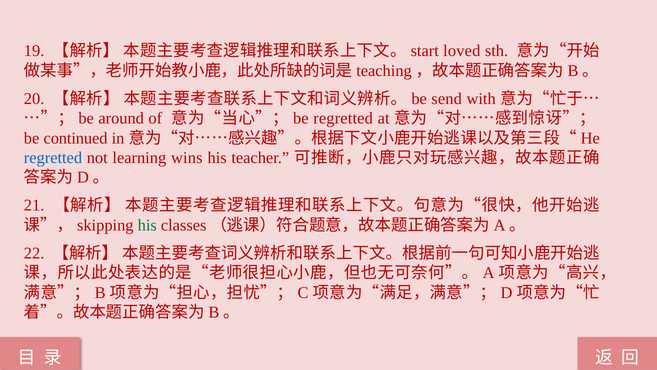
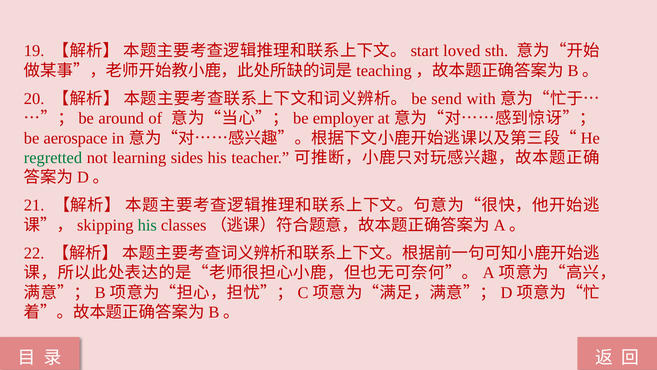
regretted: regretted -> employer (343, 118)
continued: continued -> aerospace (76, 138)
regretted colour: blue -> green (53, 158)
wins: wins -> sides (187, 158)
